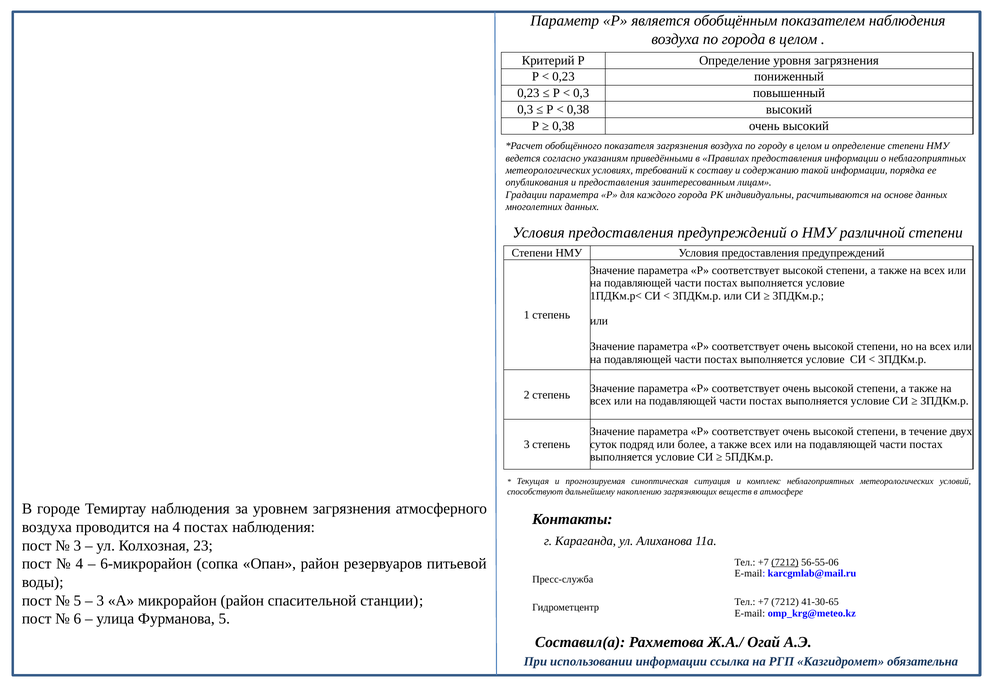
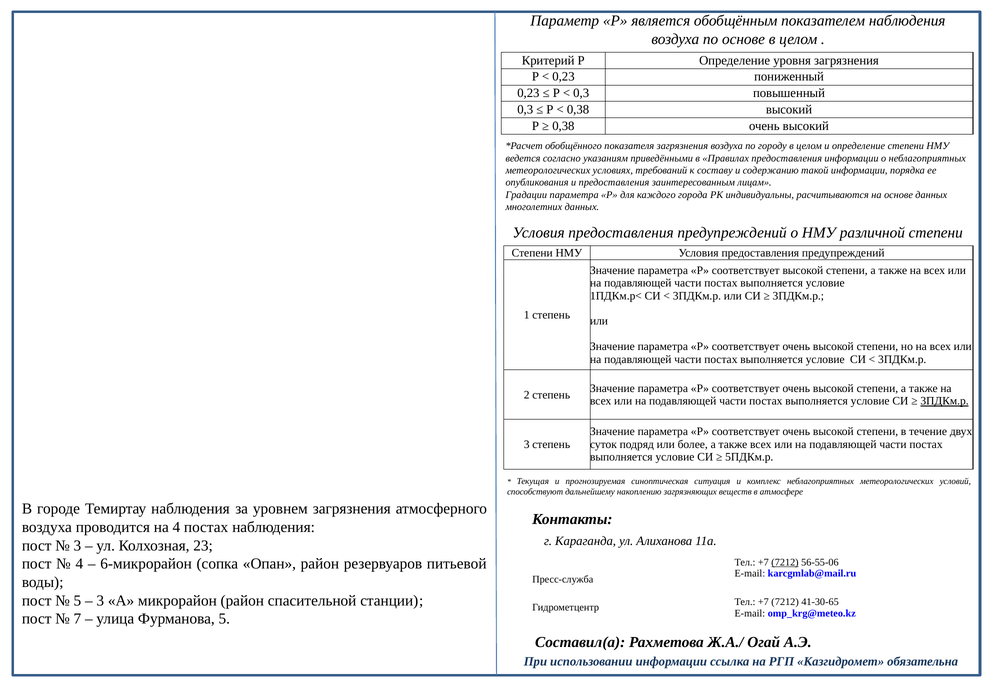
по города: города -> основе (743, 39)
3ПДКм.р underline: none -> present (945, 401)
6: 6 -> 7 (77, 619)
